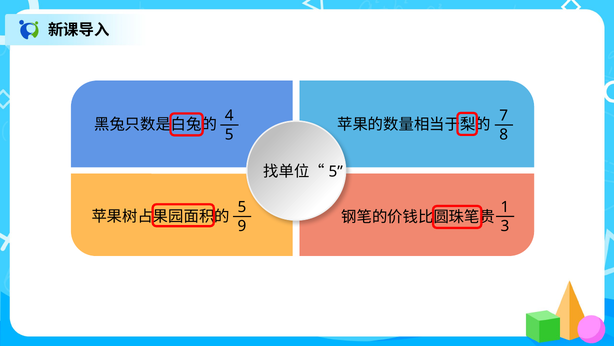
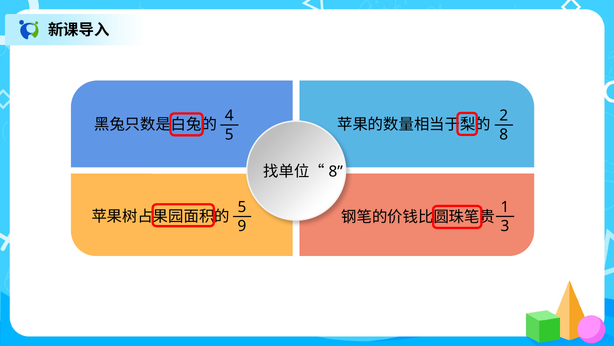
7: 7 -> 2 (504, 116)
5: 5 -> 8 (336, 171)
